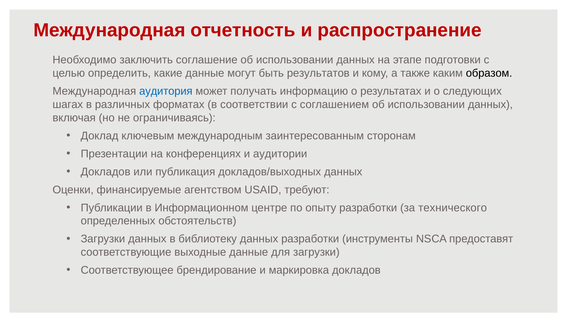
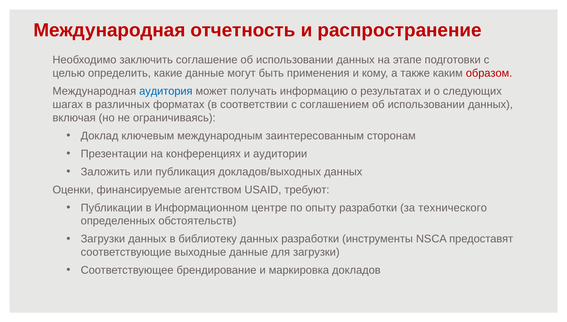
результатов: результатов -> применения (318, 73)
образом colour: black -> red (489, 73)
Докладов: Докладов -> Заложить (106, 171)
